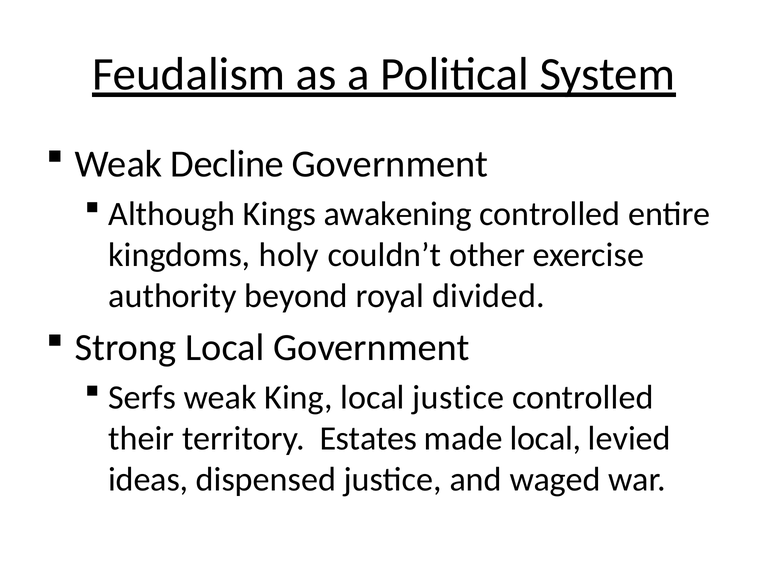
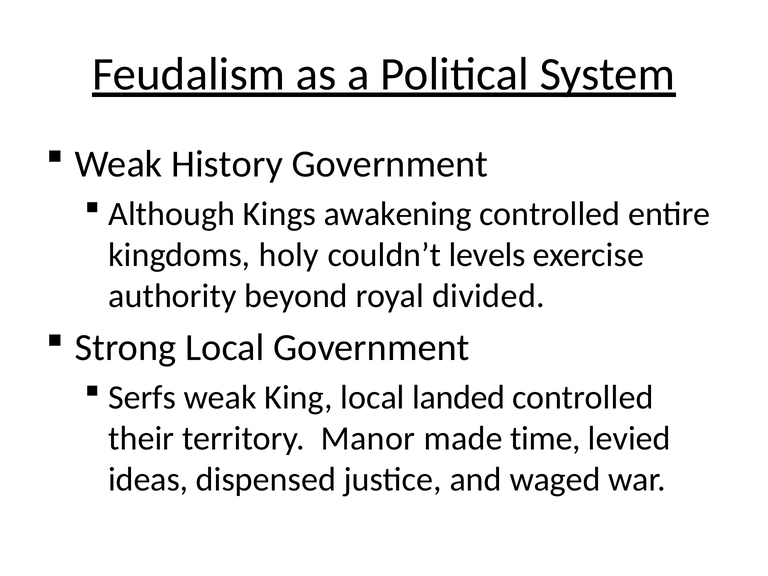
Decline: Decline -> History (227, 164)
other: other -> levels (487, 255)
local justice: justice -> landed (459, 398)
Estates: Estates -> Manor (368, 439)
made local: local -> time (545, 439)
